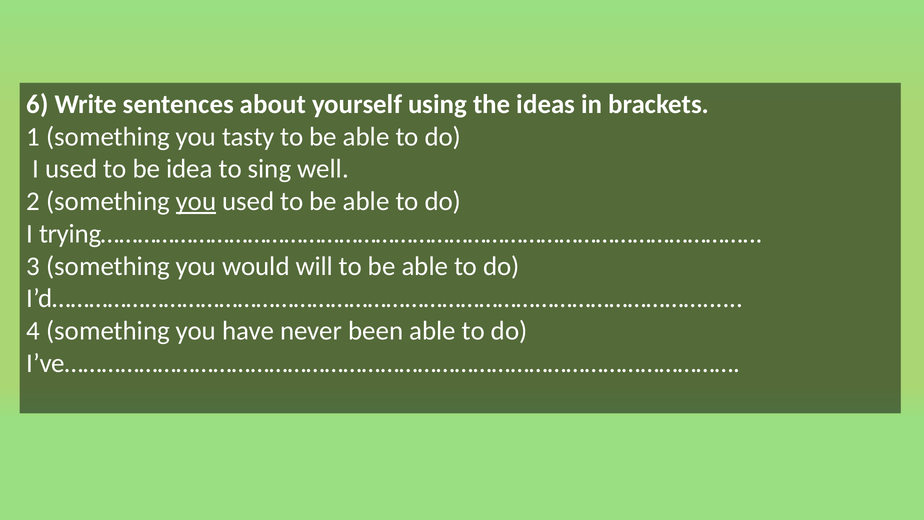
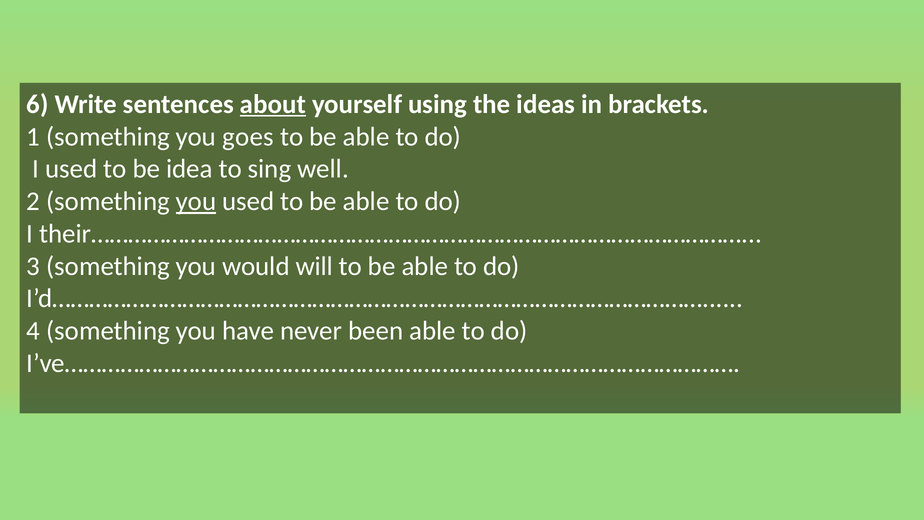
about underline: none -> present (273, 104)
tasty: tasty -> goes (248, 137)
trying……………………………………………………………………………………………: trying…………………………………………………………………………………………… -> their…………………………………………………………………………………………… (401, 234)
